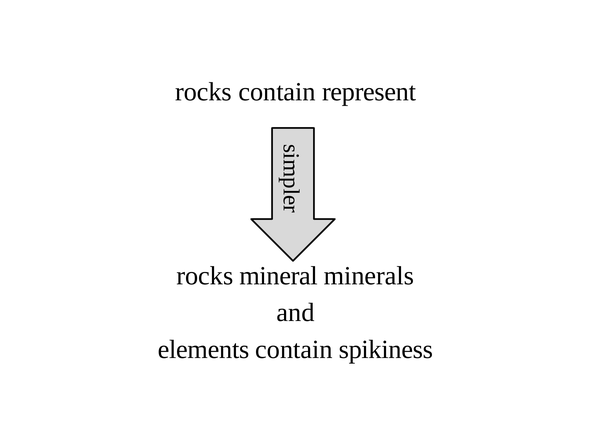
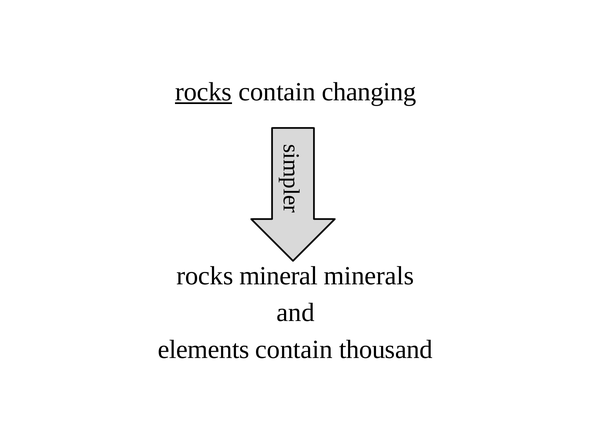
rocks underline: none -> present (203, 92)
represent: represent -> changing (369, 92)
spikiness: spikiness -> thousand (386, 350)
